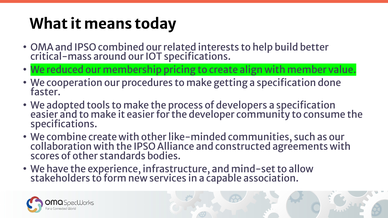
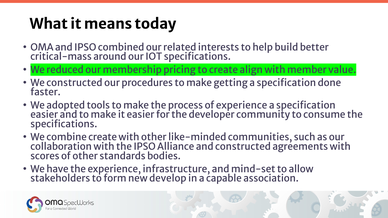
We cooperation: cooperation -> constructed (74, 83)
of developers: developers -> experience (242, 105)
services: services -> develop (168, 179)
